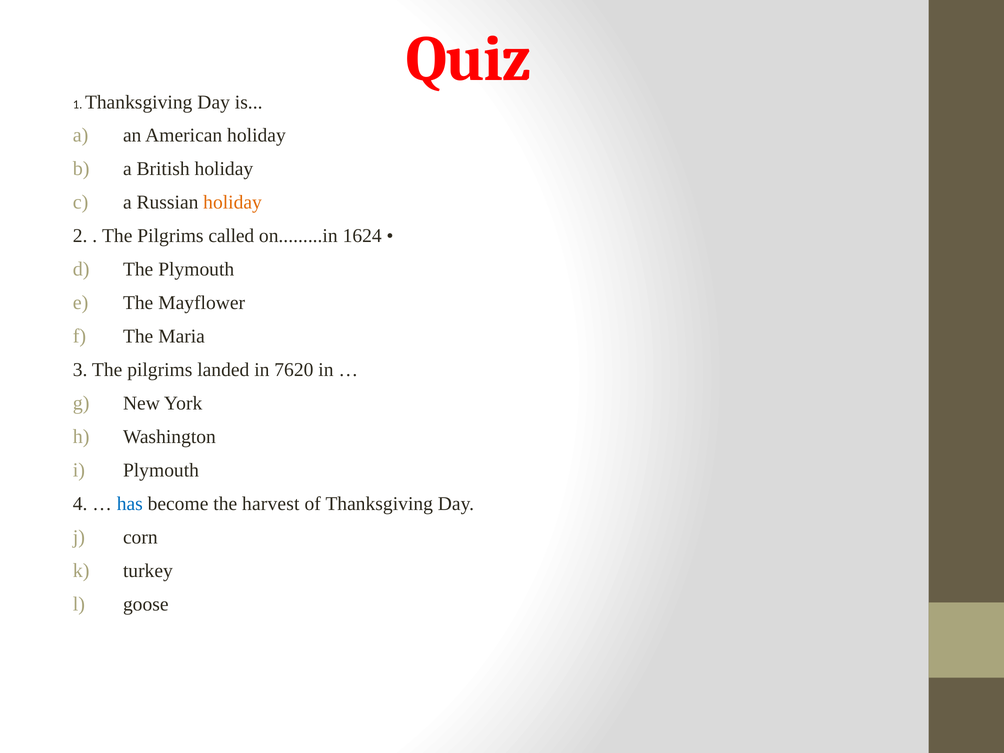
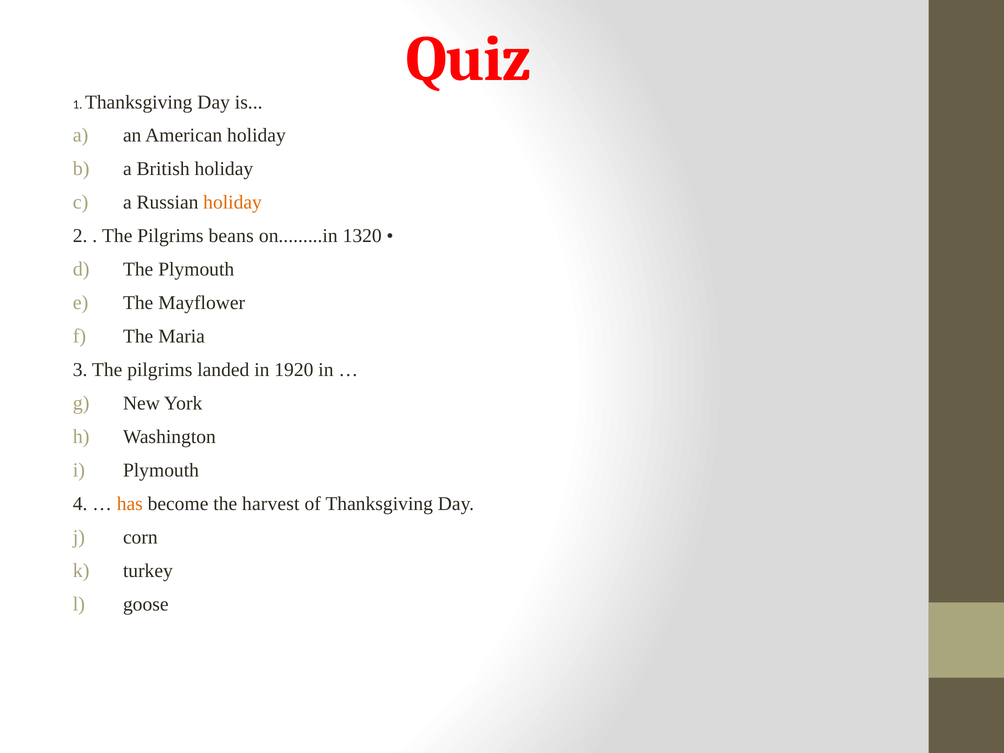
called: called -> beans (231, 236)
1624: 1624 -> 1320 (362, 236)
7620: 7620 -> 1920 (294, 370)
has colour: blue -> orange (130, 504)
